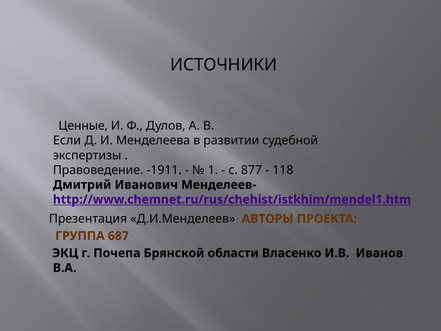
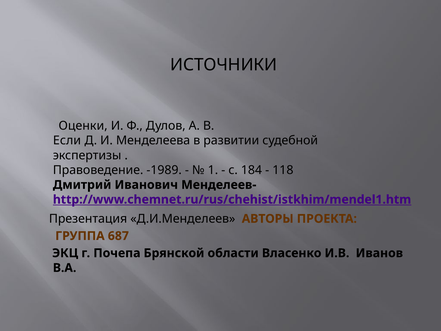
Ценные: Ценные -> Оценки (83, 126)
-1911: -1911 -> -1989 (164, 170)
877: 877 -> 184 (251, 170)
